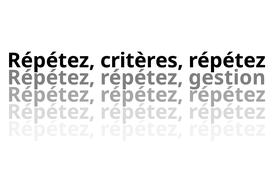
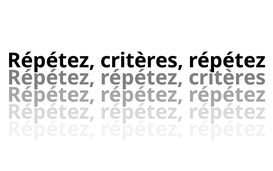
Répétez répétez gestion: gestion -> critères (227, 78)
